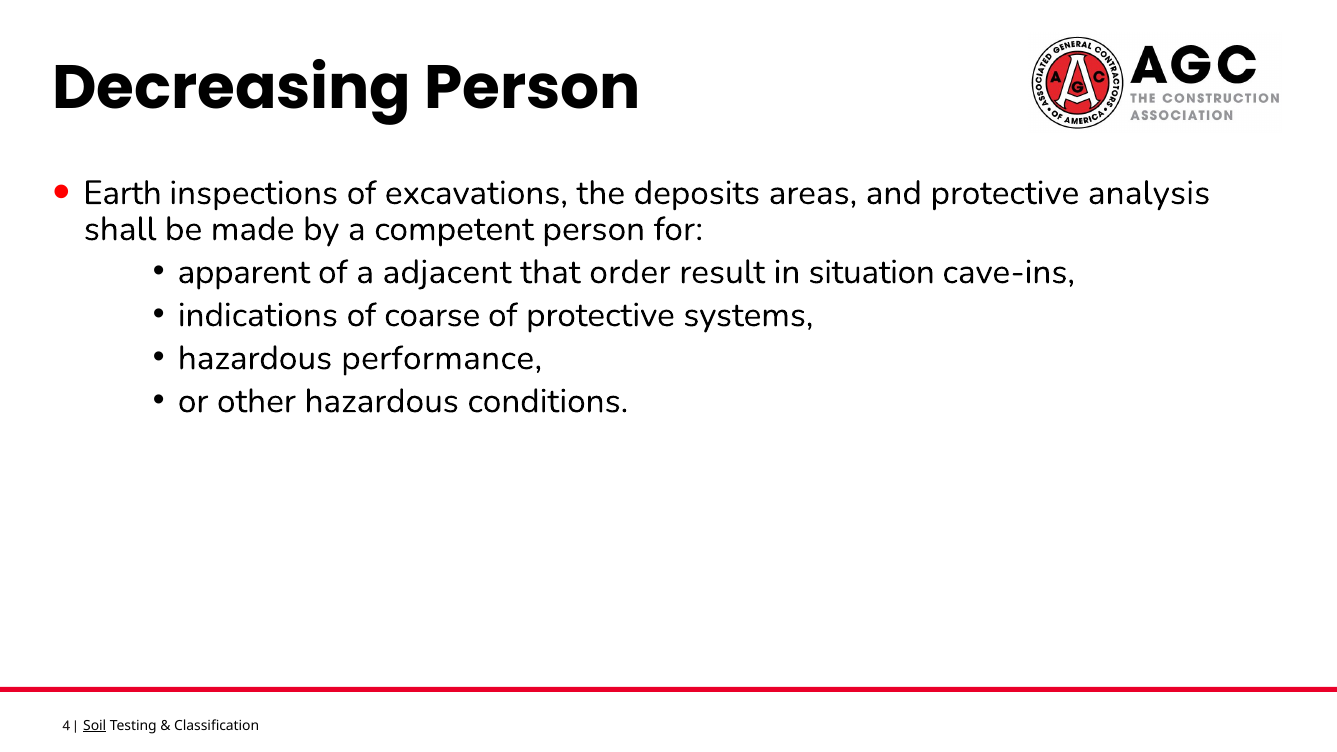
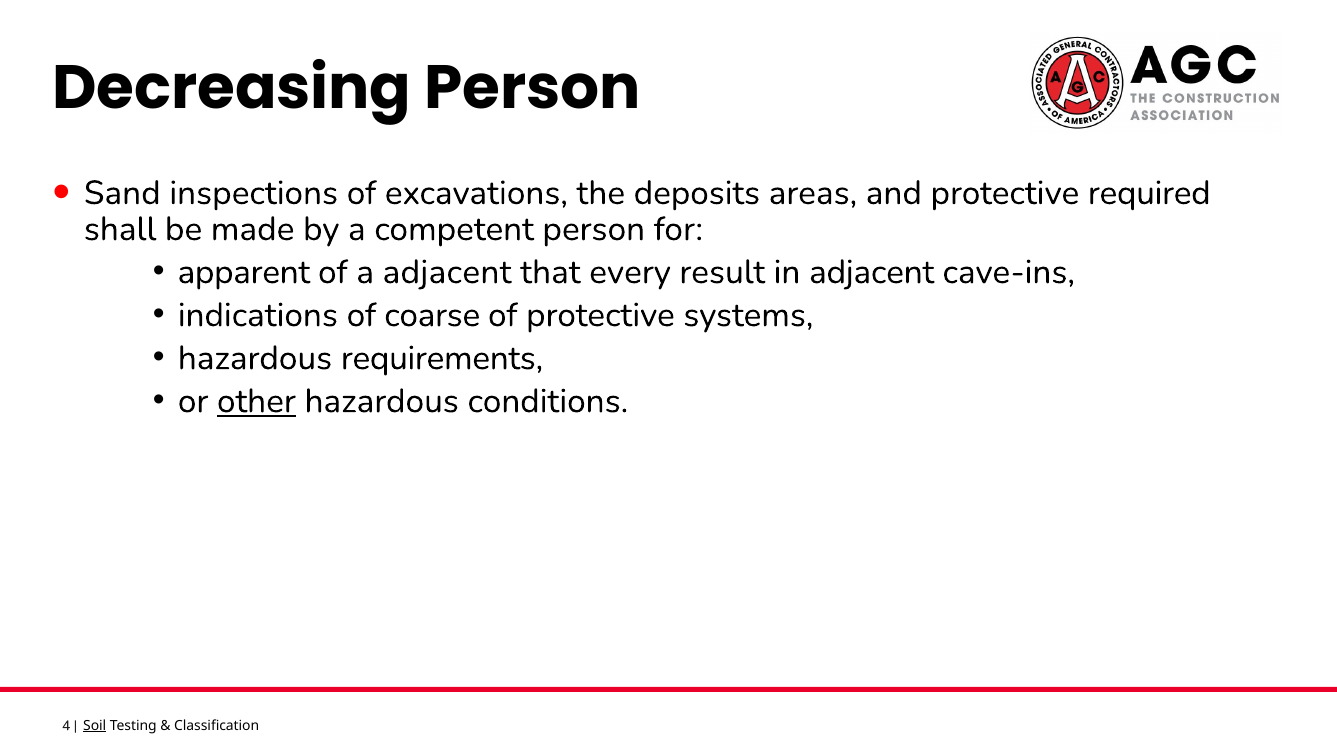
Earth: Earth -> Sand (122, 193)
analysis: analysis -> required (1149, 193)
order: order -> every (630, 272)
in situation: situation -> adjacent (872, 272)
performance: performance -> requirements (442, 358)
other underline: none -> present (256, 401)
